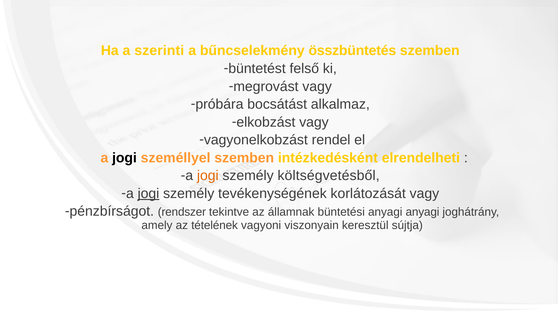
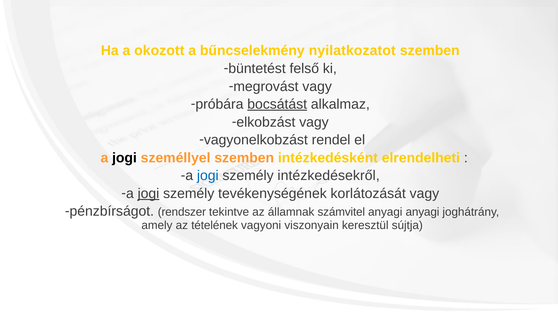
szerinti: szerinti -> okozott (159, 51)
összbüntetés: összbüntetés -> nyilatkozatot (352, 51)
bocsátást underline: none -> present (277, 104)
jogi colour: orange -> blue (208, 176)
költségvetésből: költségvetésből -> intézkedésekről (329, 176)
büntetési: büntetési -> számvitel (341, 212)
